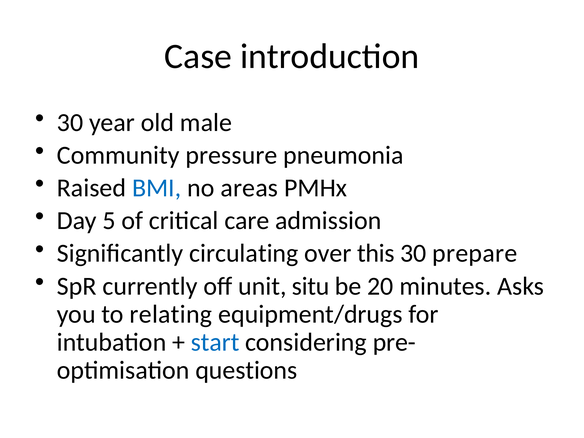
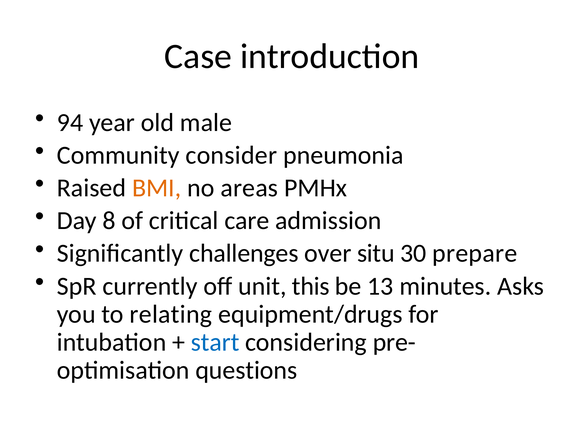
30: 30 -> 94 (70, 123)
pressure: pressure -> consider (231, 155)
BMI colour: blue -> orange (157, 188)
5: 5 -> 8 (109, 221)
circulating: circulating -> challenges (244, 253)
this: this -> situ (376, 253)
situ: situ -> this (311, 286)
20: 20 -> 13 (380, 286)
